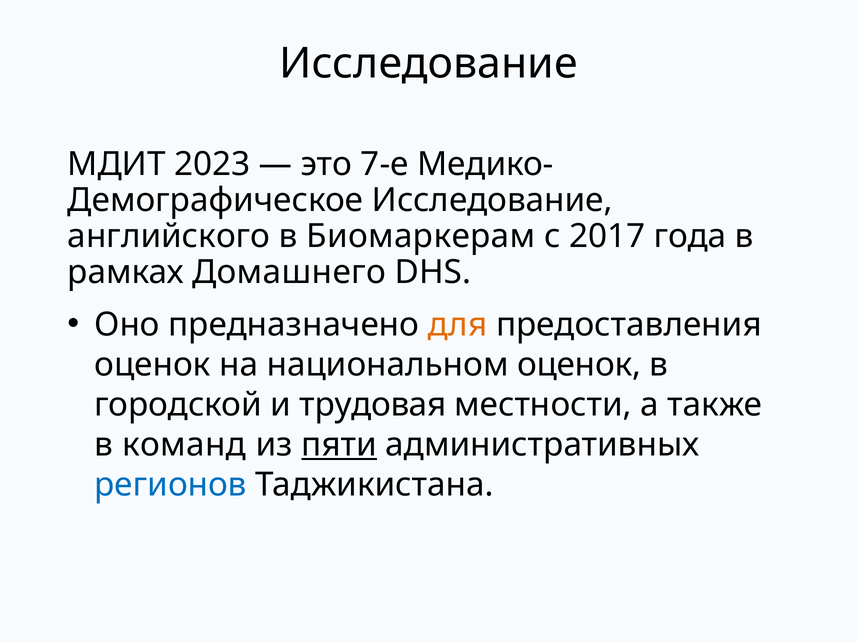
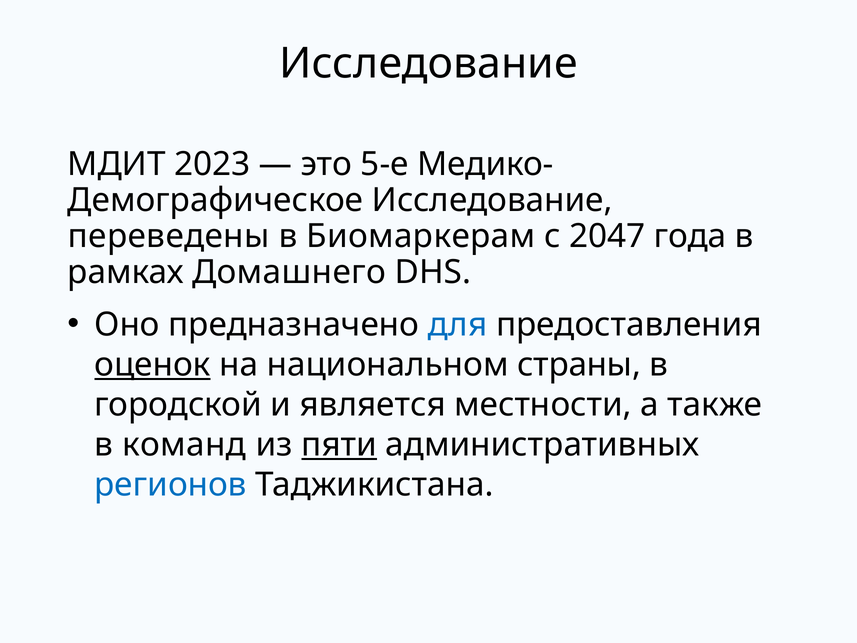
7-е: 7-е -> 5-е (385, 164)
английского: английского -> переведены (169, 236)
2017: 2017 -> 2047 (607, 236)
для colour: orange -> blue (457, 324)
оценок underline: none -> present (152, 364)
национальном оценок: оценок -> страны (579, 364)
трудовая: трудовая -> является (373, 404)
